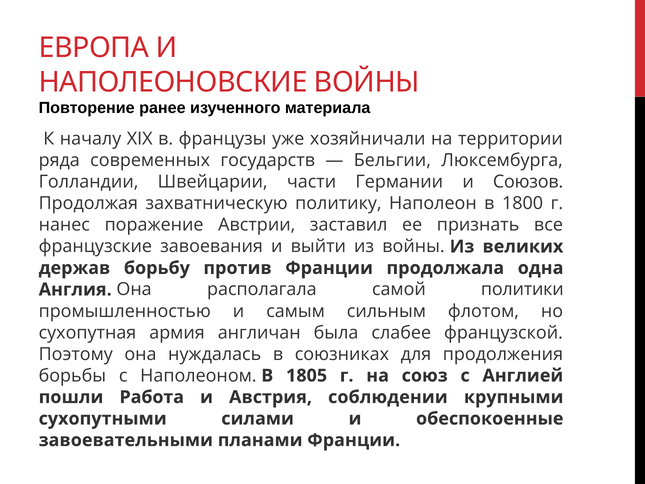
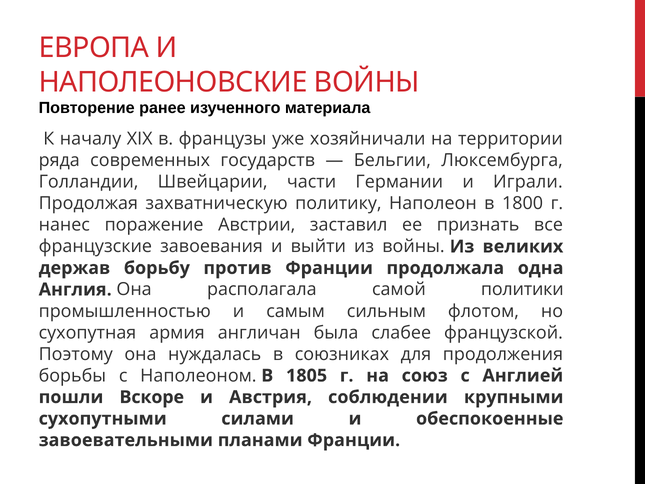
Союзов: Союзов -> Играли (528, 182)
Работа: Работа -> Вскоре (152, 397)
